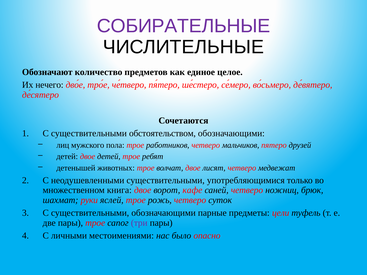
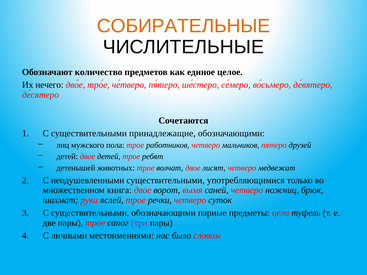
СОБИРАТЕЛЬНЫЕ colour: purple -> orange (184, 26)
обстоятельством: обстоятельством -> принадлежащие (162, 133)
кафе: кафе -> вымя (193, 190)
рожь: рожь -> речки (160, 200)
опасно: опасно -> словом (207, 236)
